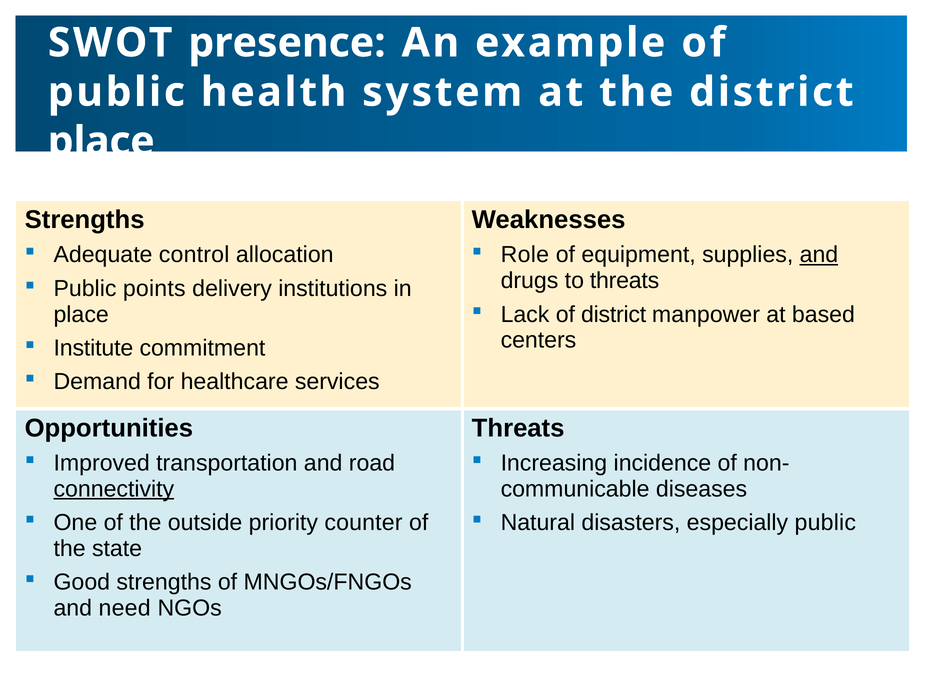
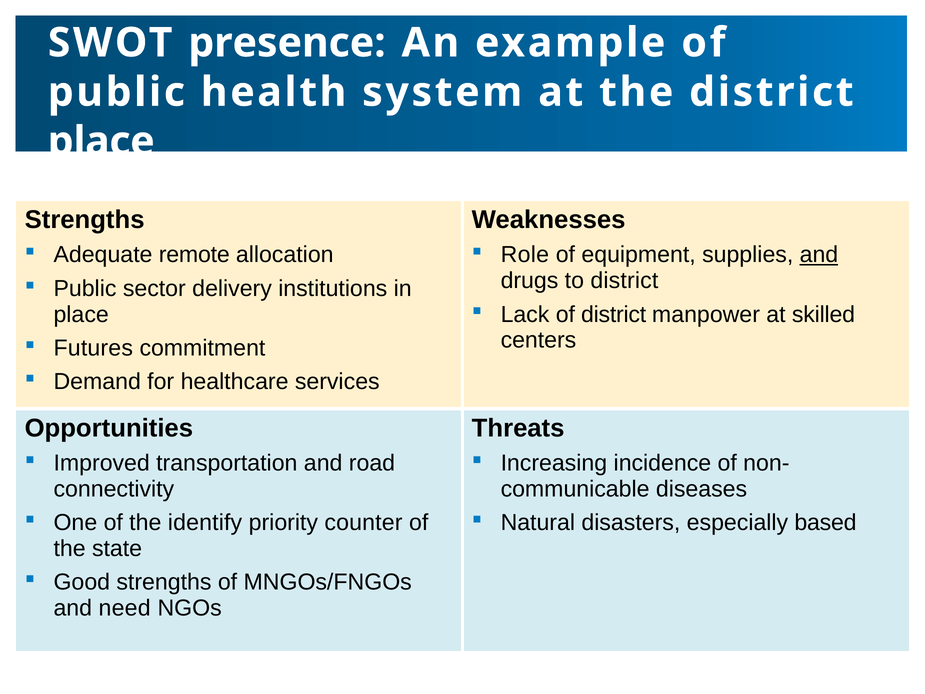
control: control -> remote (194, 255)
to threats: threats -> district (624, 281)
points: points -> sector (154, 288)
based: based -> skilled (824, 314)
Institute: Institute -> Futures (93, 348)
connectivity underline: present -> none (114, 489)
outside: outside -> identify (205, 522)
especially public: public -> based (826, 522)
